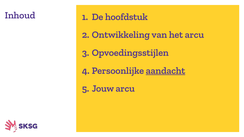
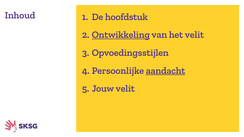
Ontwikkeling underline: none -> present (121, 35)
het arcu: arcu -> velit (194, 35)
Jouw arcu: arcu -> velit (125, 89)
